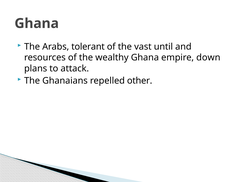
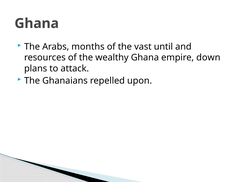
tolerant: tolerant -> months (88, 46)
other: other -> upon (140, 81)
